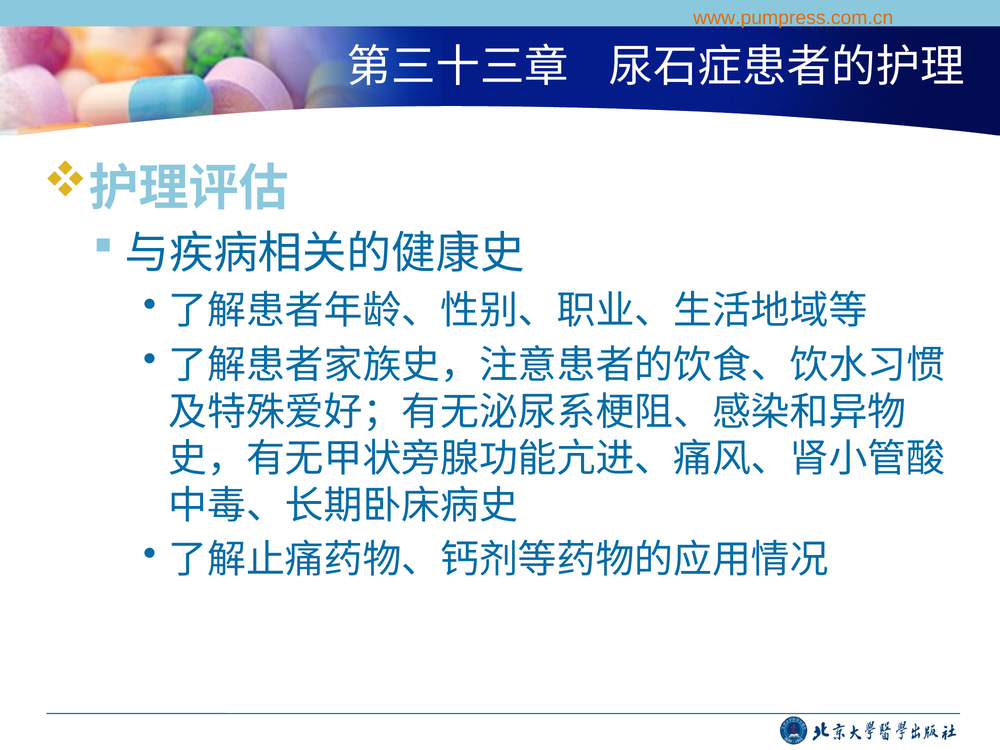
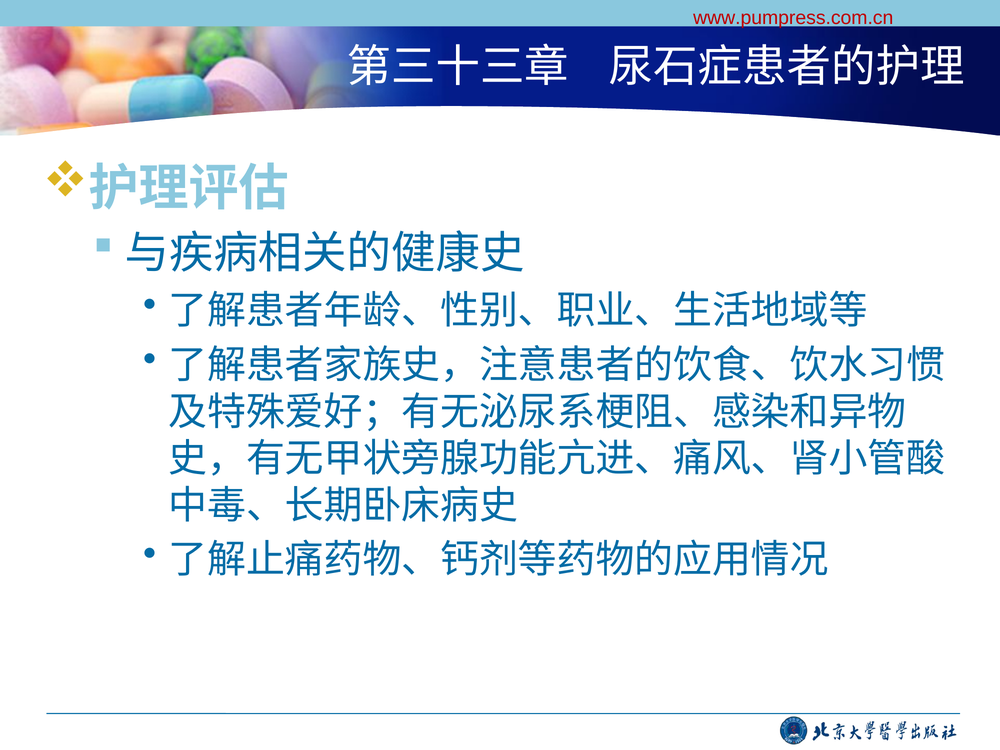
www.pumpress.com.cn colour: orange -> red (793, 18)
